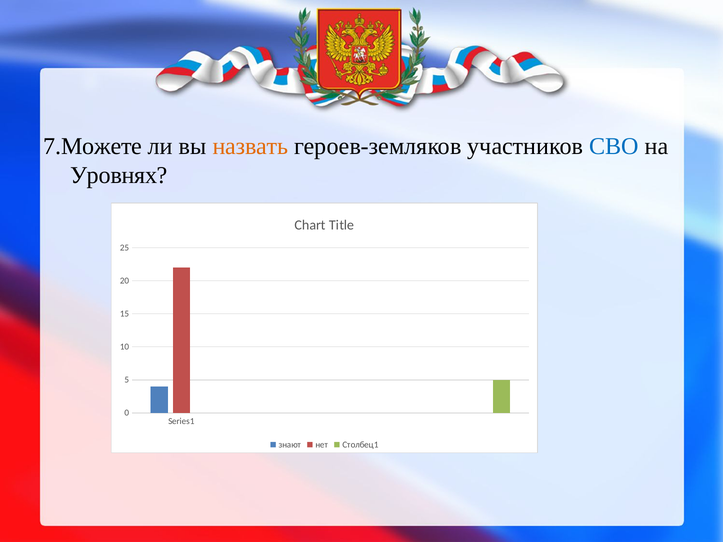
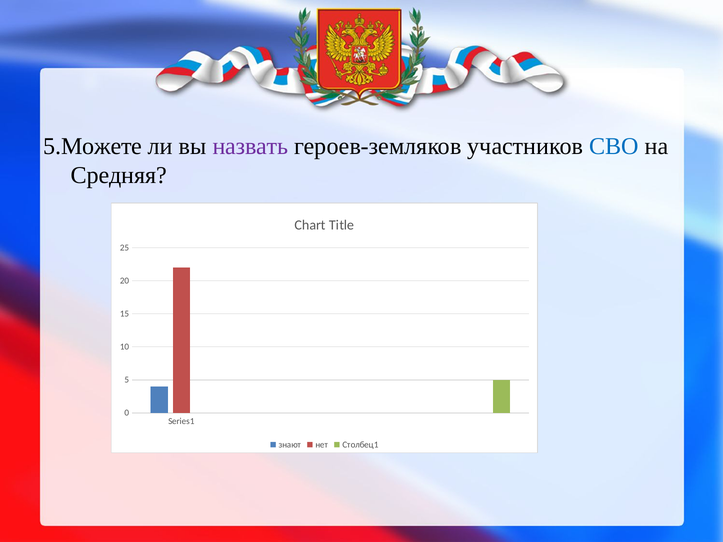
7.Можете: 7.Можете -> 5.Можете (93, 146)
назвать colour: orange -> purple (250, 146)
Уровнях: Уровнях -> Средняя (119, 175)
